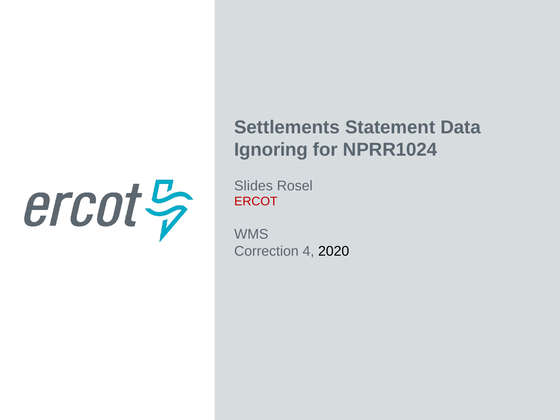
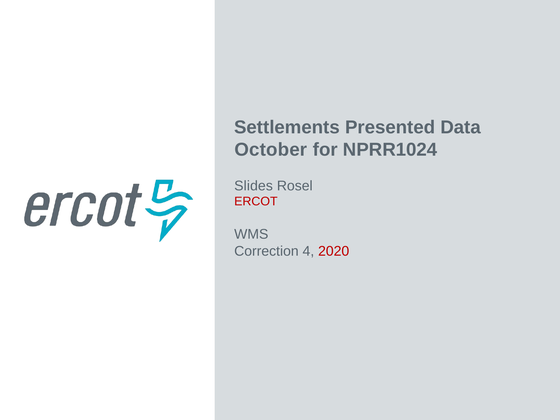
Statement: Statement -> Presented (390, 127)
Ignoring: Ignoring -> October (271, 150)
2020 colour: black -> red (334, 251)
